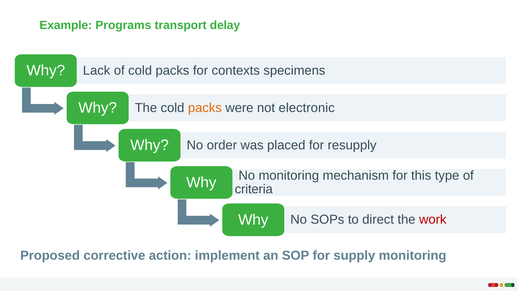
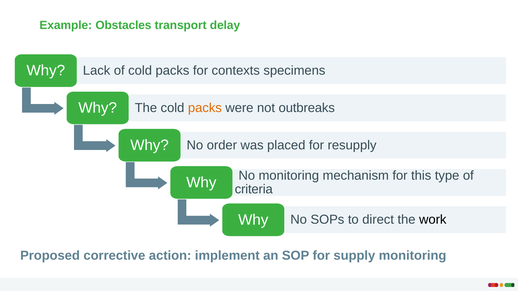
Programs: Programs -> Obstacles (123, 25)
electronic: electronic -> outbreaks (307, 108)
work colour: red -> black (433, 220)
